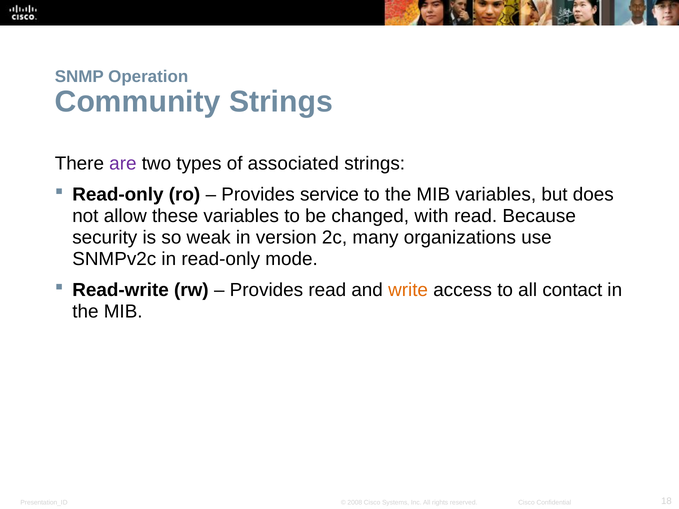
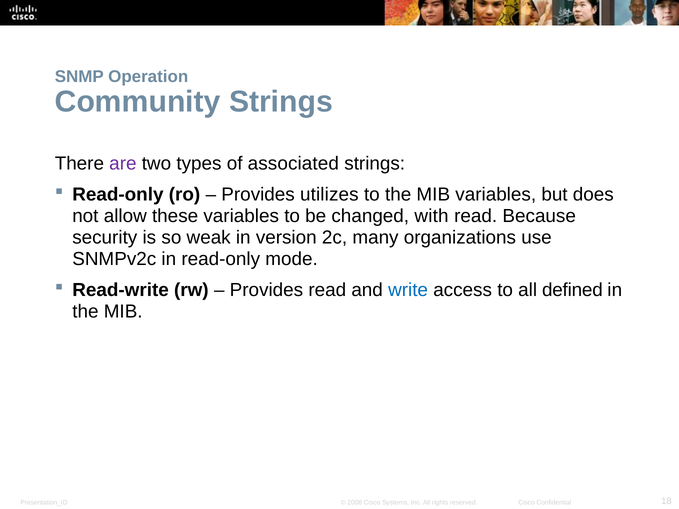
service: service -> utilizes (329, 195)
write colour: orange -> blue (408, 290)
contact: contact -> defined (572, 290)
